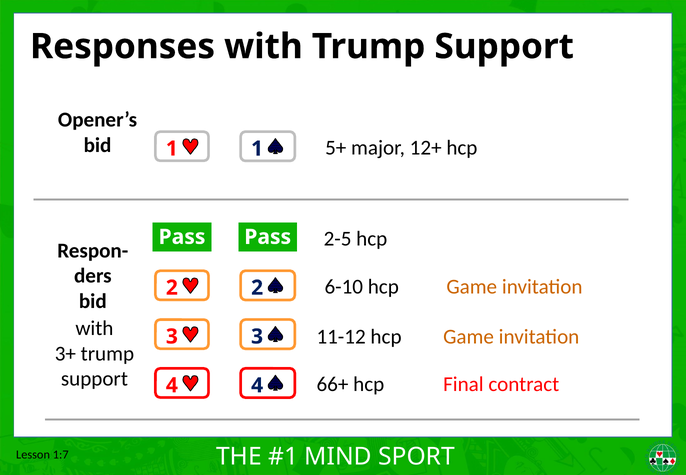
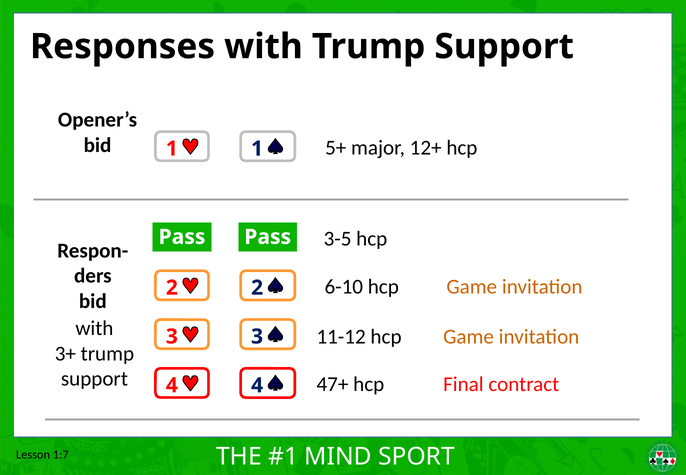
2-5: 2-5 -> 3-5 (338, 238)
66+: 66+ -> 47+ (332, 384)
